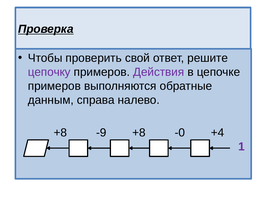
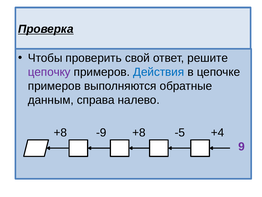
Действия colour: purple -> blue (159, 72)
-0: -0 -> -5 (180, 132)
1: 1 -> 9 (242, 146)
